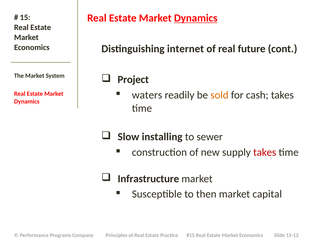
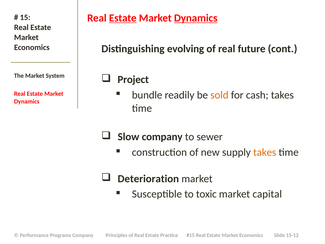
Estate underline: none -> present (123, 18)
internet: internet -> evolving (186, 49)
waters: waters -> bundle (147, 95)
Slow installing: installing -> company (162, 137)
takes colour: red -> orange (265, 152)
Infrastructure: Infrastructure -> Deterioration (148, 179)
then: then -> toxic (206, 194)
